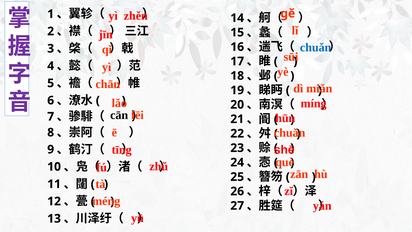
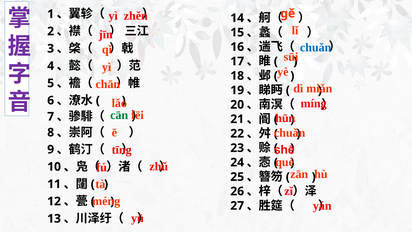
cān colour: black -> green (119, 115)
